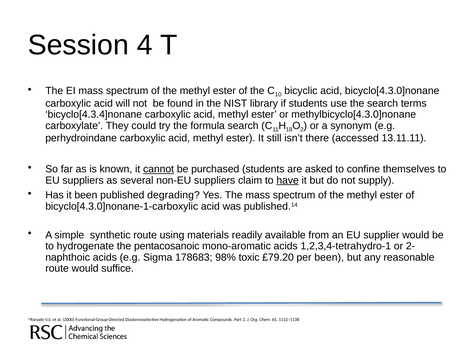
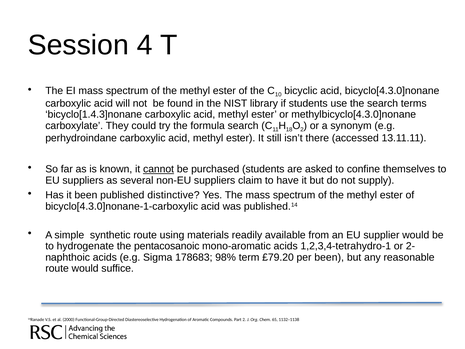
bicyclo[4.3.4]nonane: bicyclo[4.3.4]nonane -> bicyclo[1.4.3]nonane (94, 114)
have underline: present -> none (288, 180)
degrading: degrading -> distinctive (173, 195)
toxic: toxic -> term (249, 257)
